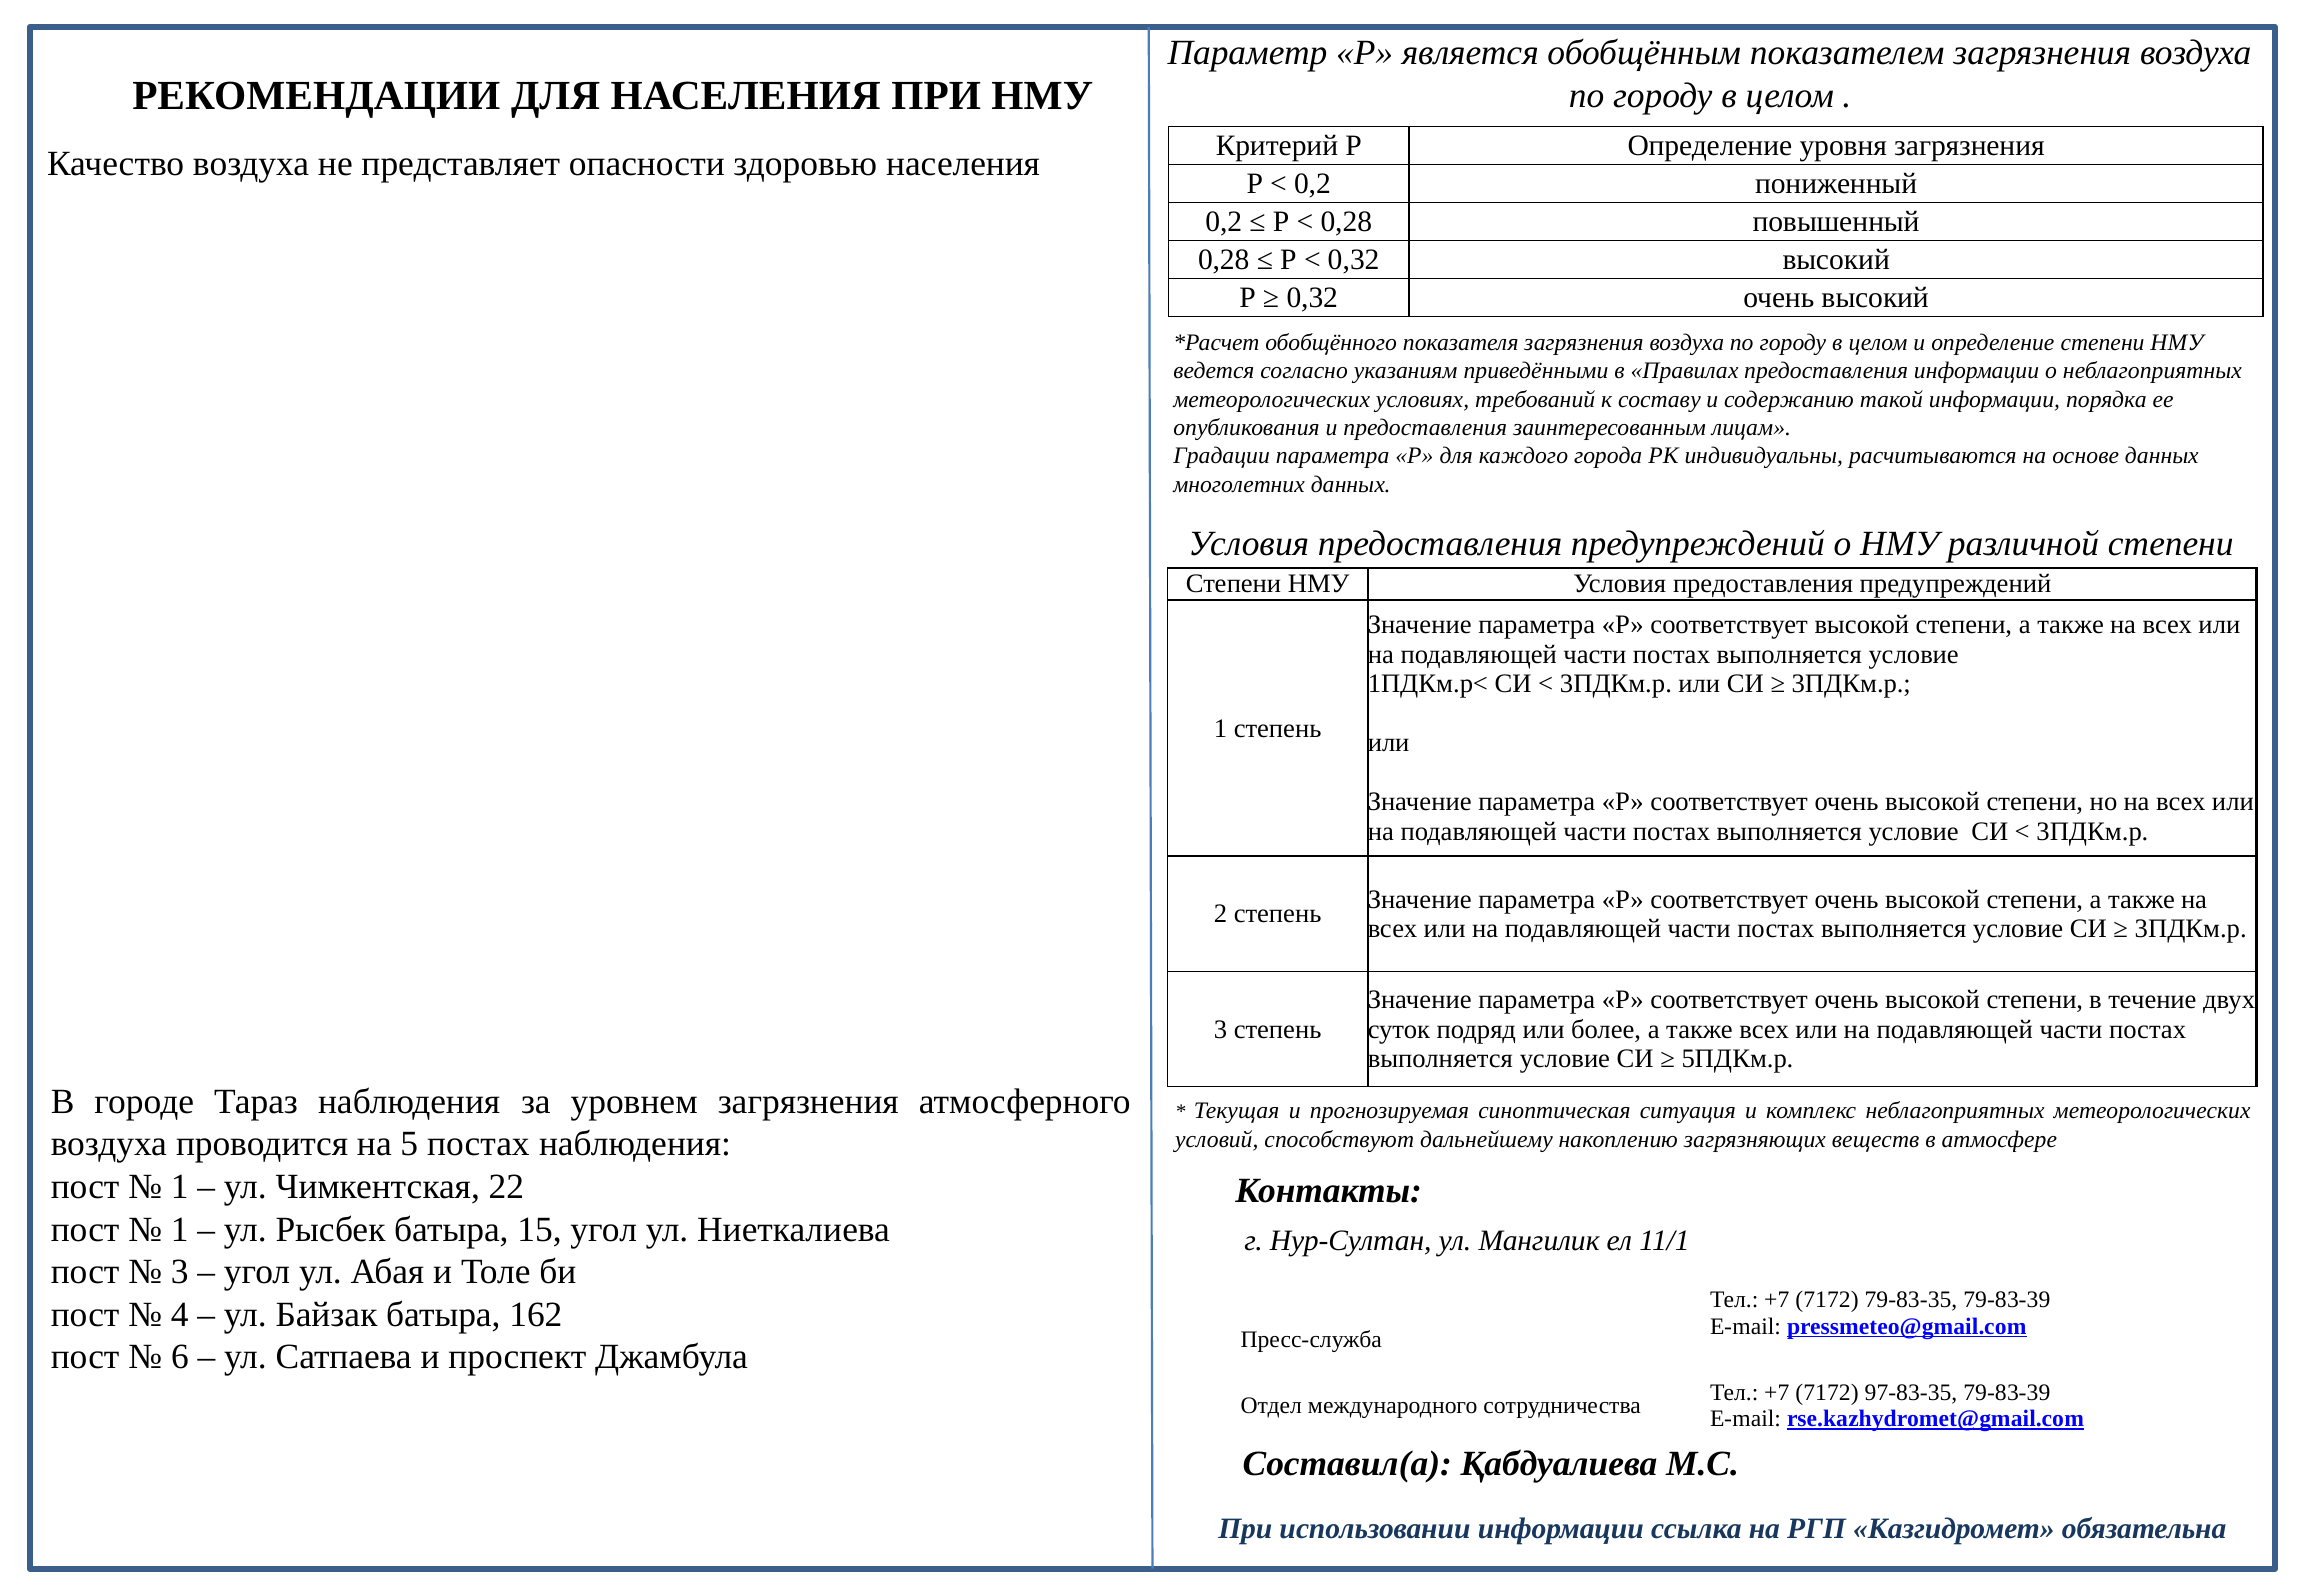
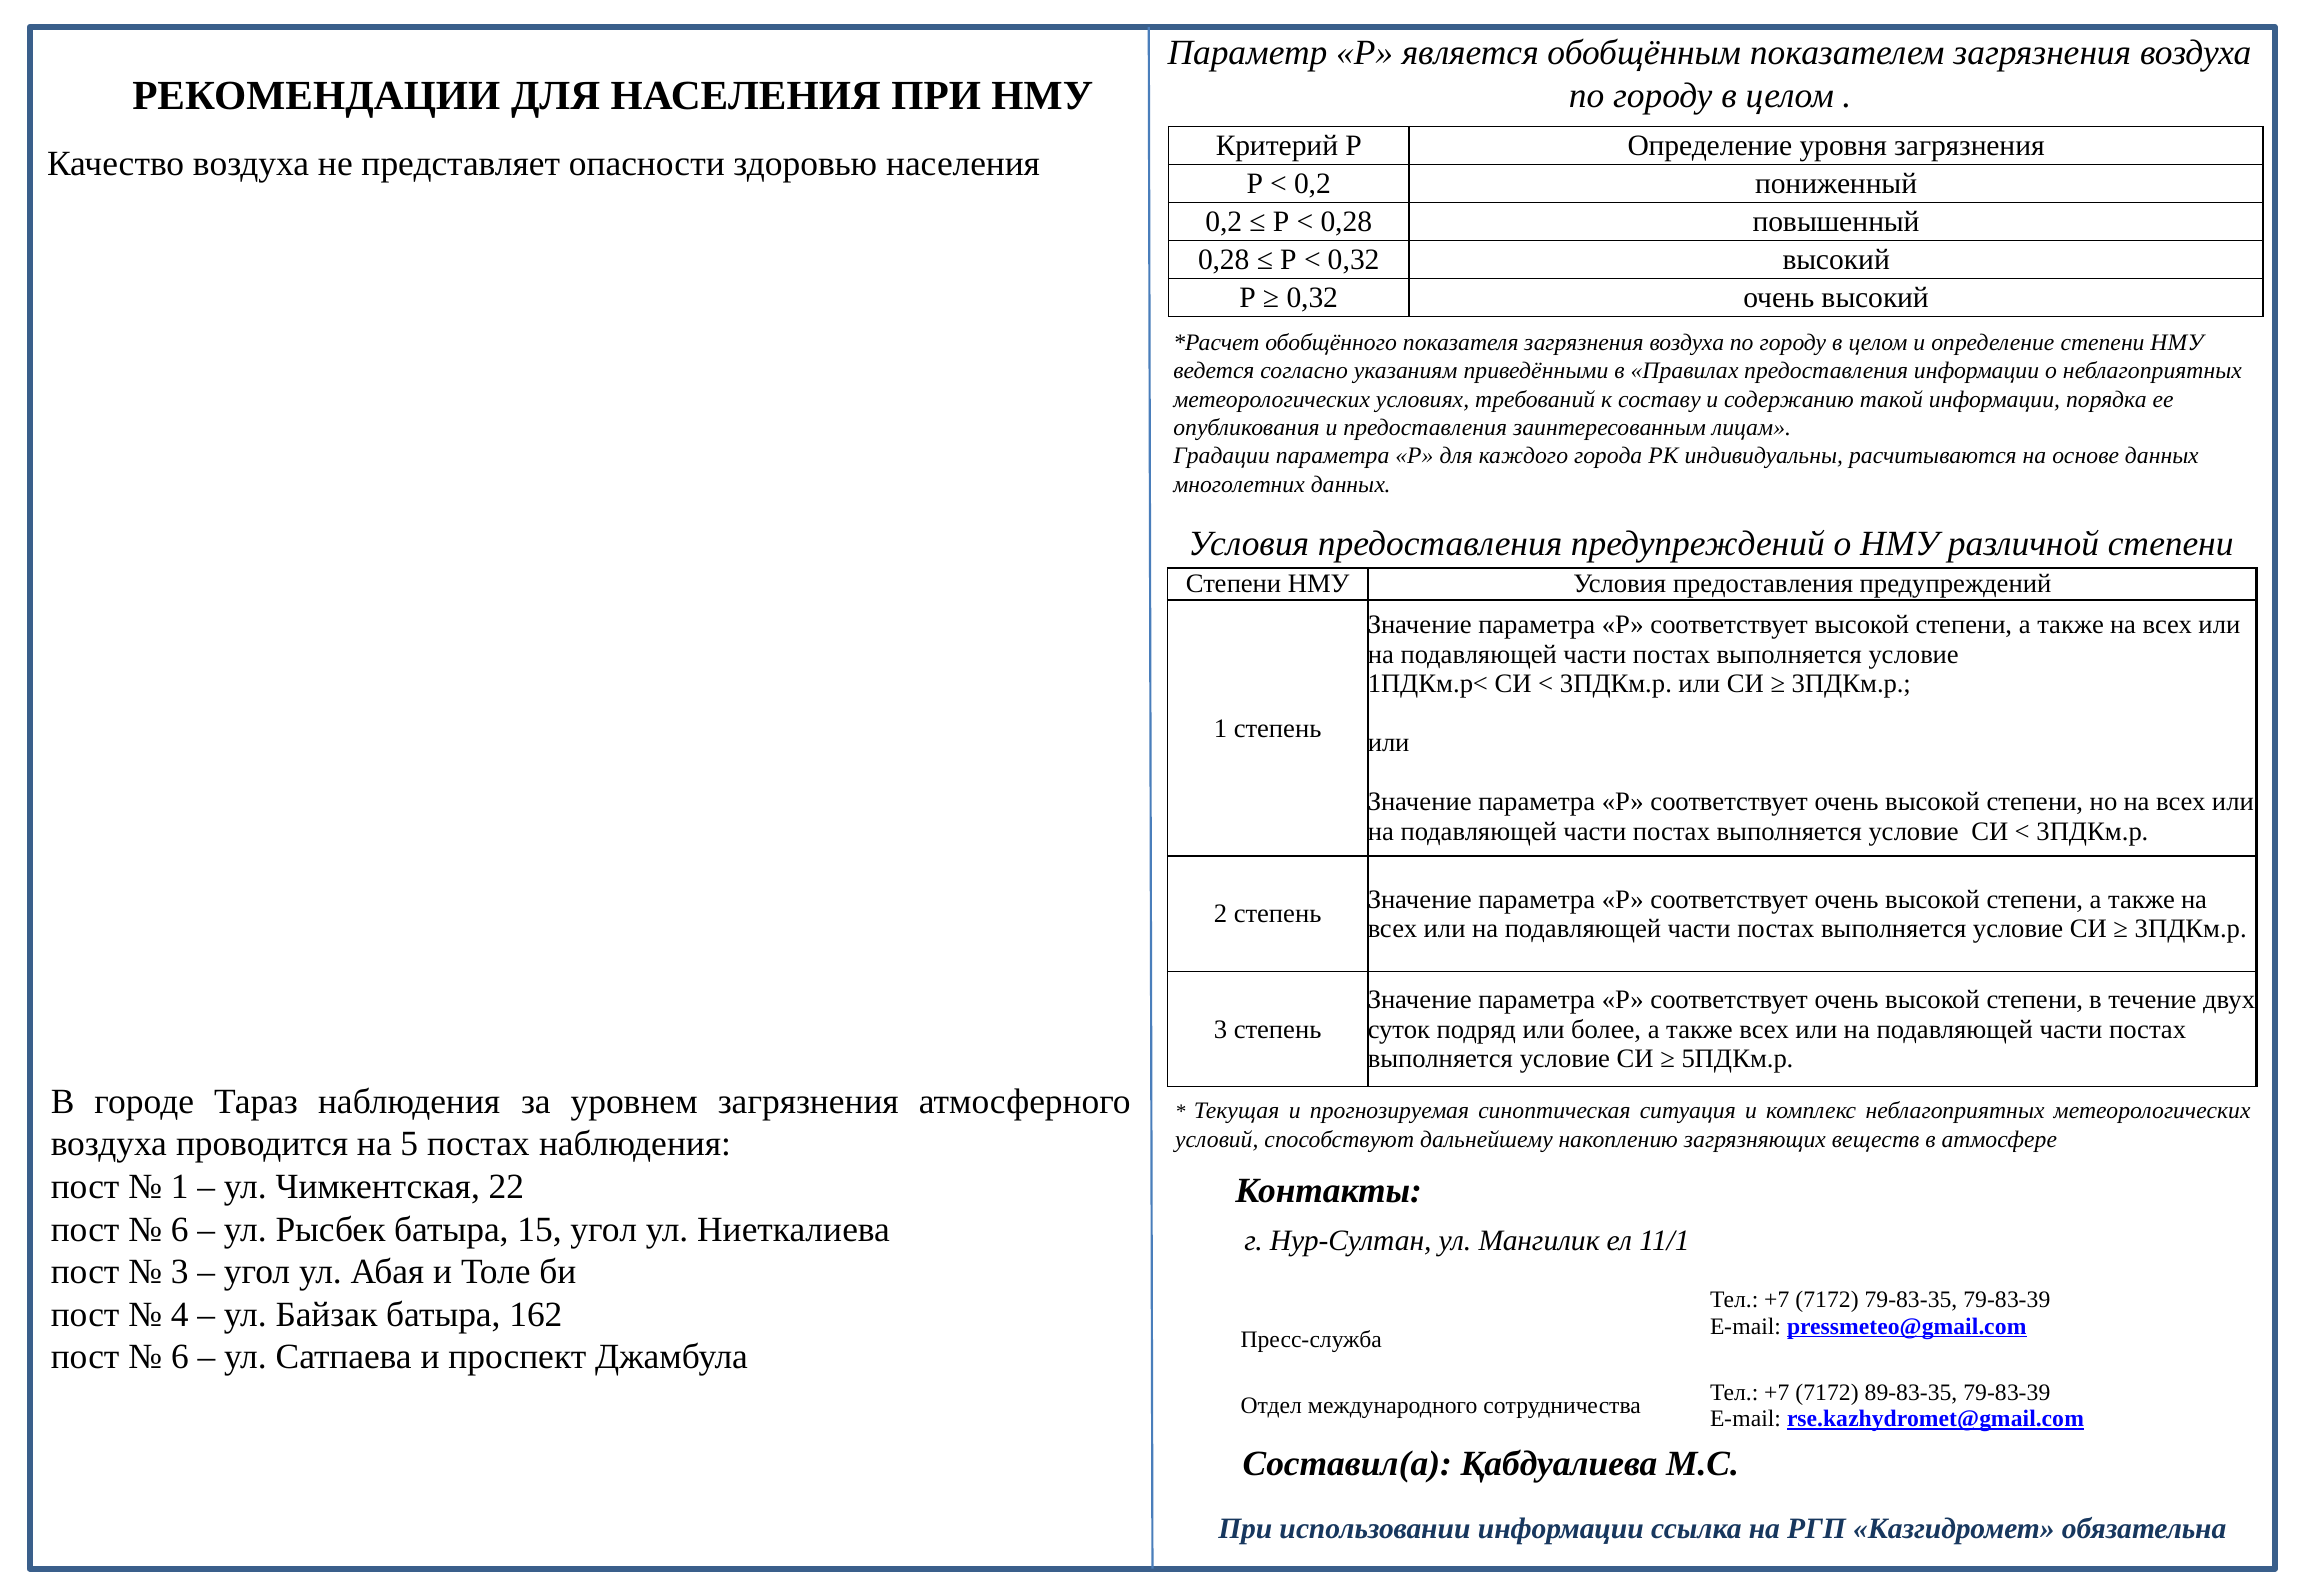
1: 1 -> 6 (180, 1229)
97-83-35: 97-83-35 -> 89-83-35 (1911, 1392)
